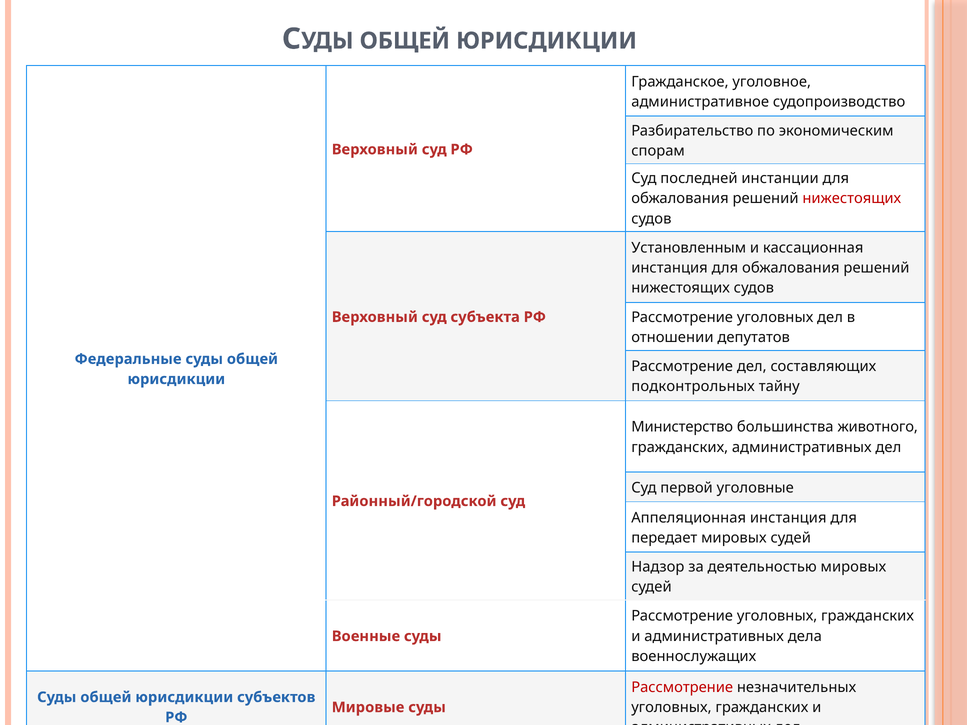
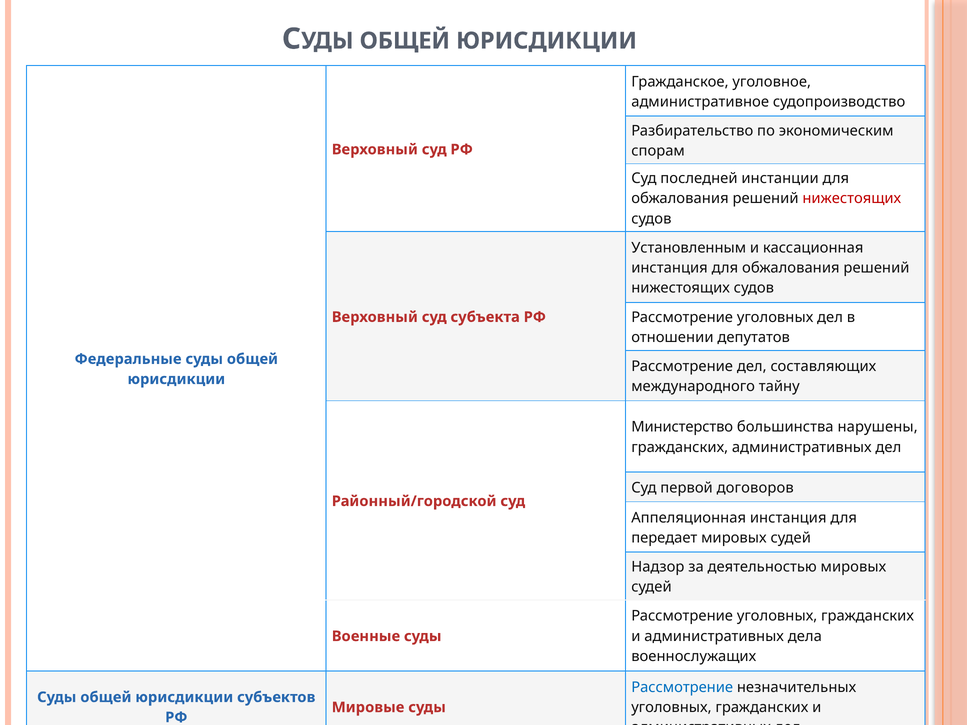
подконтрольных: подконтрольных -> международного (693, 387)
животного: животного -> нарушены (878, 427)
уголовные: уголовные -> договоров (755, 488)
Рассмотрение colour: red -> blue (682, 687)
